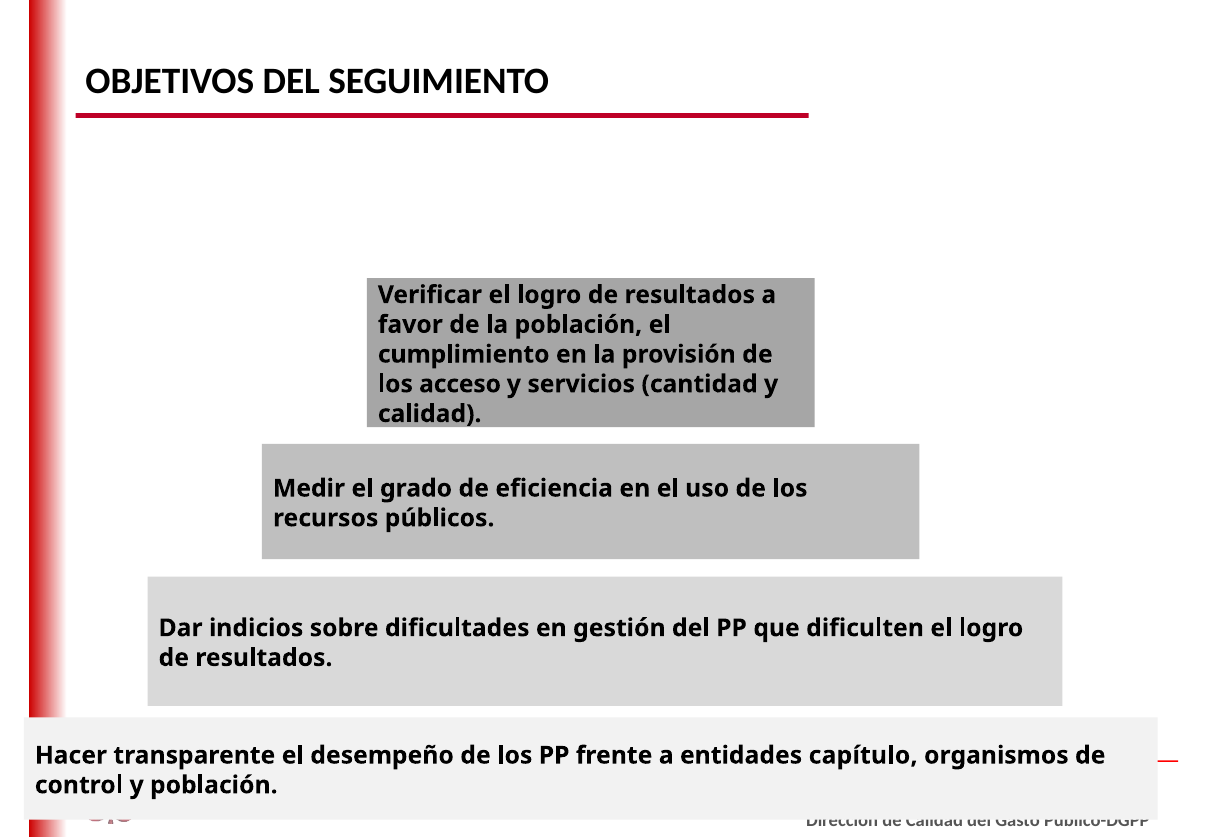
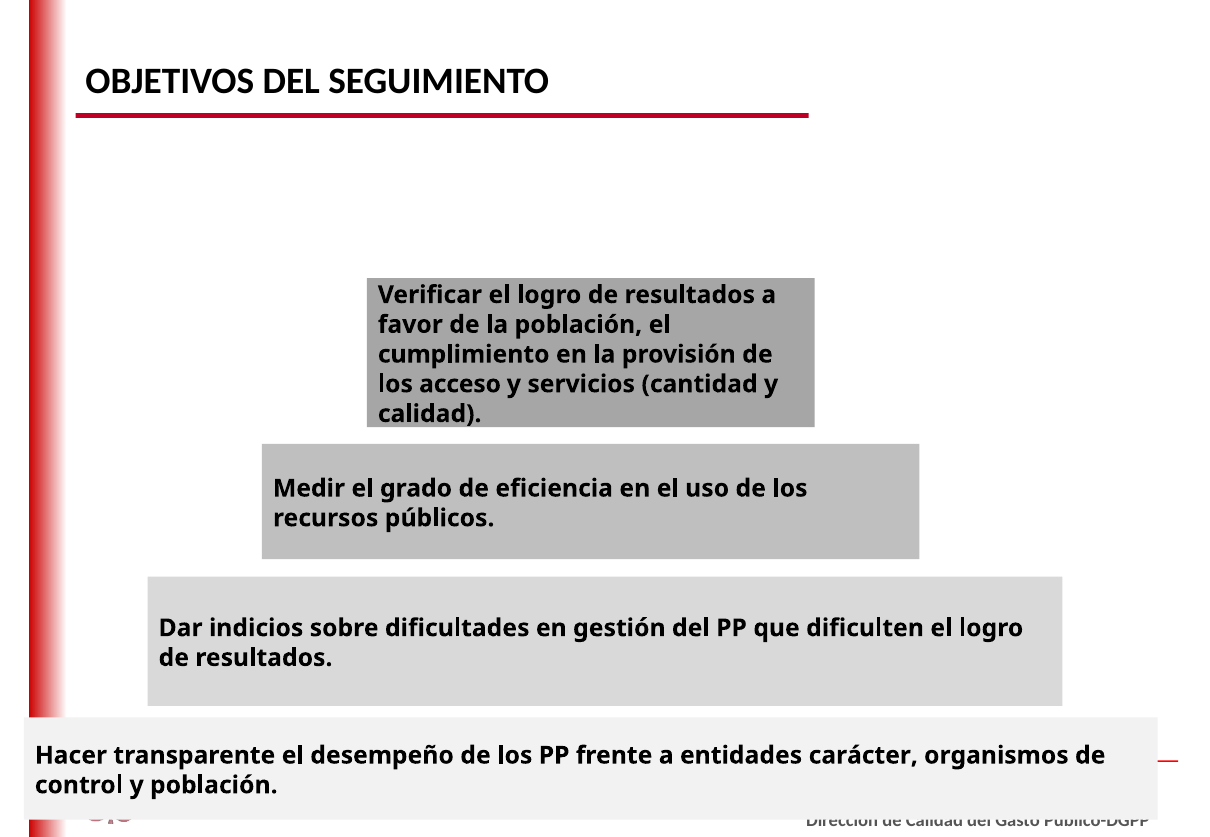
capítulo: capítulo -> carácter (863, 756)
